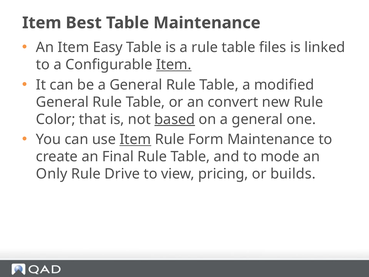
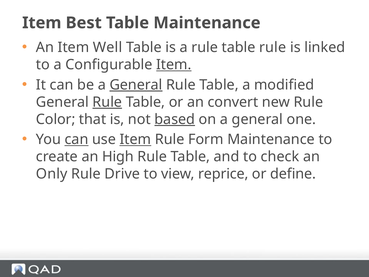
Easy: Easy -> Well (108, 47)
table files: files -> rule (273, 47)
General underline: none -> present (136, 85)
Rule underline: none -> present (107, 102)
can underline: none -> present (76, 139)
Final: Final -> High (118, 157)
mode: mode -> check (280, 157)
pricing: pricing -> reprice (223, 174)
builds: builds -> define (293, 174)
